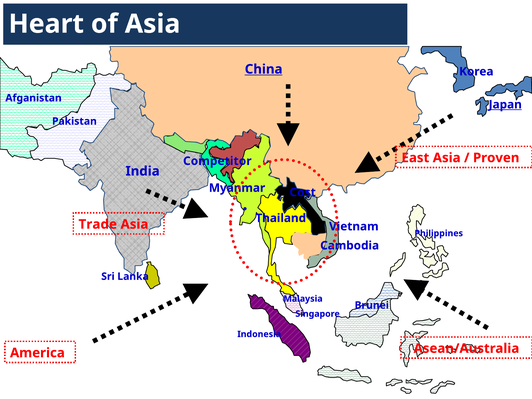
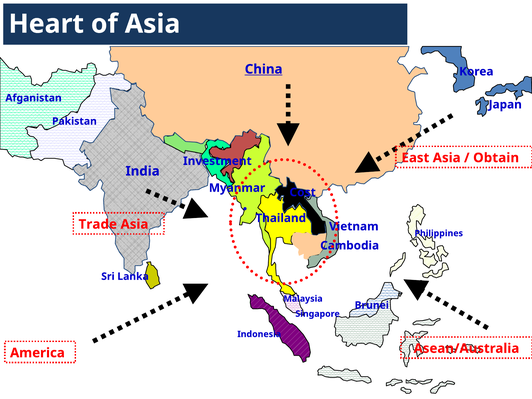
Japan underline: present -> none (505, 105)
Proven: Proven -> Obtain (496, 158)
Competitor: Competitor -> Investment (217, 161)
